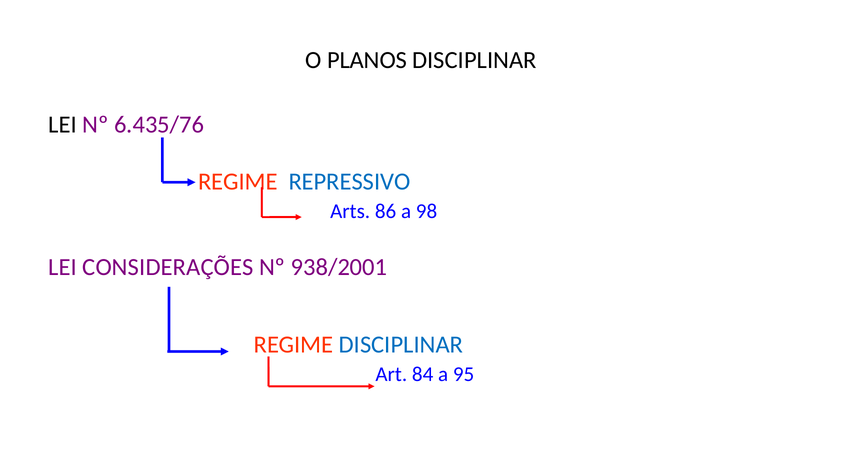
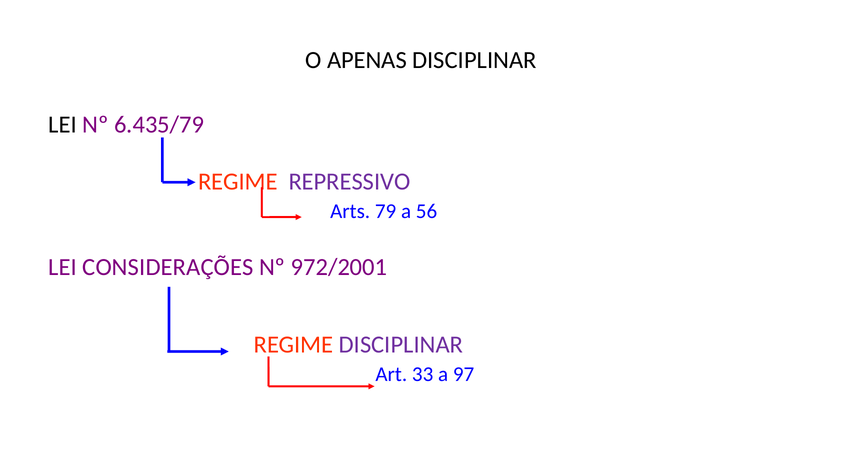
PLANOS: PLANOS -> APENAS (367, 60)
6.435/76: 6.435/76 -> 6.435/79 (159, 124)
REPRESSIVO colour: blue -> purple (349, 181)
86: 86 -> 79 (386, 211)
98: 98 -> 56 (427, 211)
938/2001: 938/2001 -> 972/2001 (339, 267)
DISCIPLINAR colour: blue -> purple (401, 344)
84: 84 -> 33 (423, 374)
95: 95 -> 97 (464, 374)
